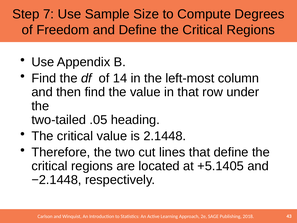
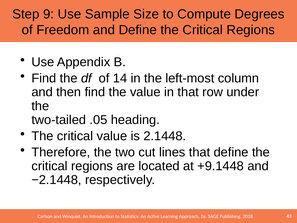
7: 7 -> 9 (49, 14)
+5.1405: +5.1405 -> +9.1448 (221, 166)
